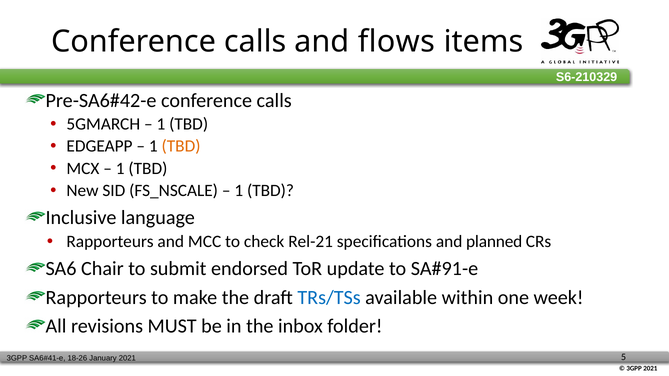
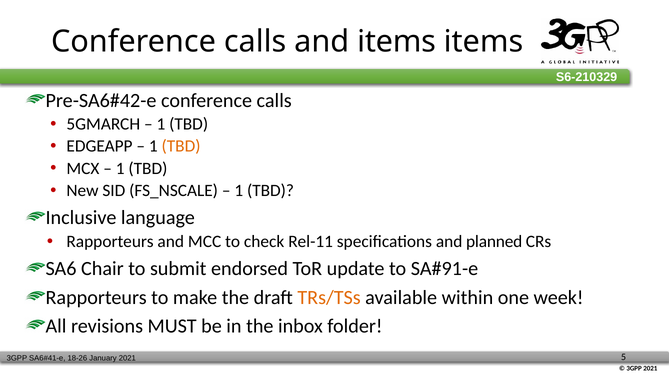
and flows: flows -> items (397, 42)
Rel-21: Rel-21 -> Rel-11 (311, 242)
TRs/TSs colour: blue -> orange (329, 298)
